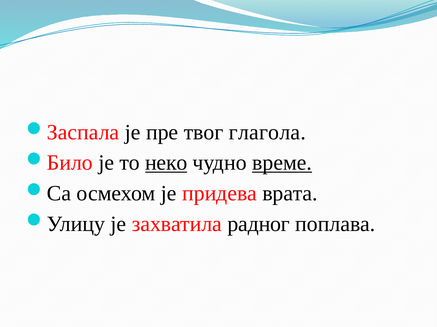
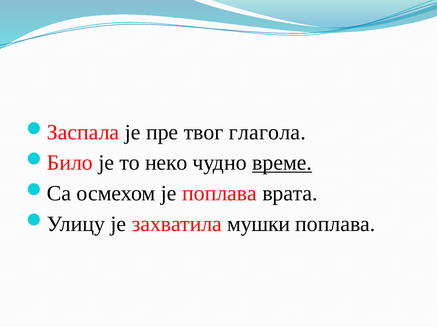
неко underline: present -> none (166, 163)
је придева: придева -> поплава (220, 194)
радног: радног -> мушки (259, 224)
